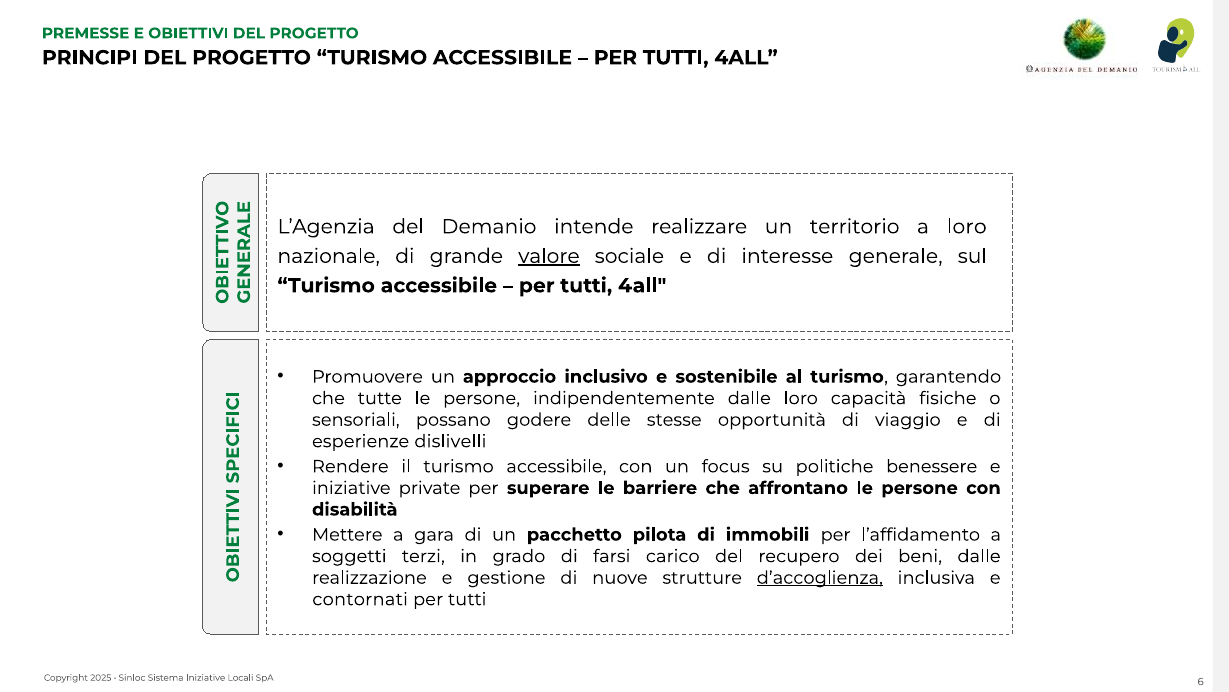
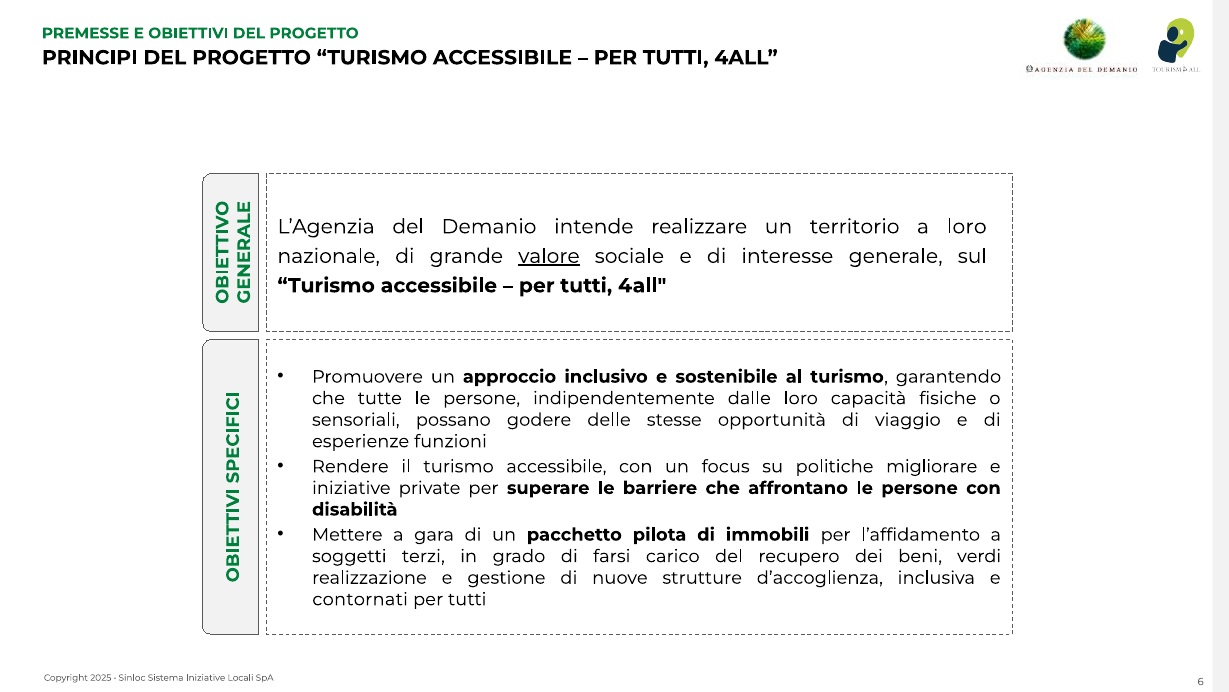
dislivelli: dislivelli -> funzioni (450, 441)
benessere: benessere -> migliorare (932, 466)
beni dalle: dalle -> verdi (979, 556)
d’accoglienza underline: present -> none (820, 577)
